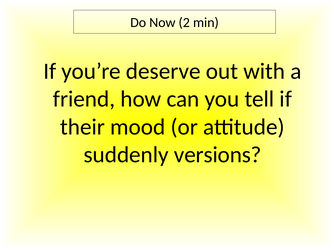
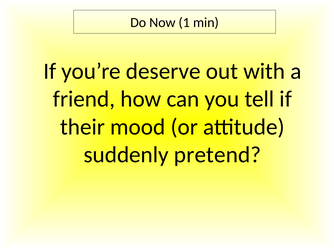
2: 2 -> 1 (184, 23)
versions: versions -> pretend (218, 155)
